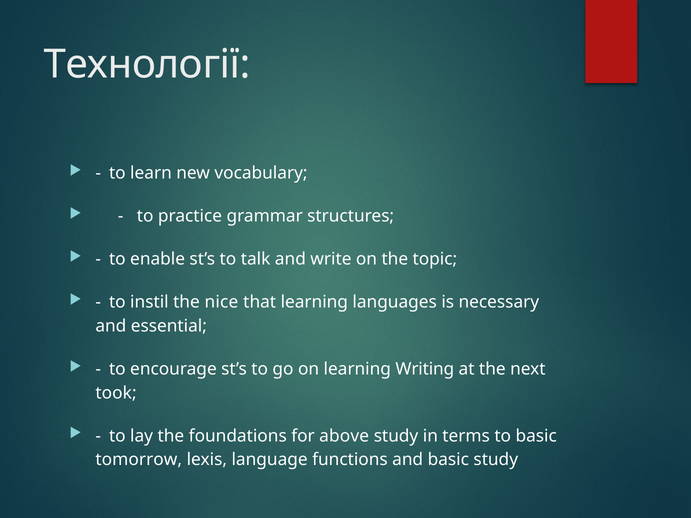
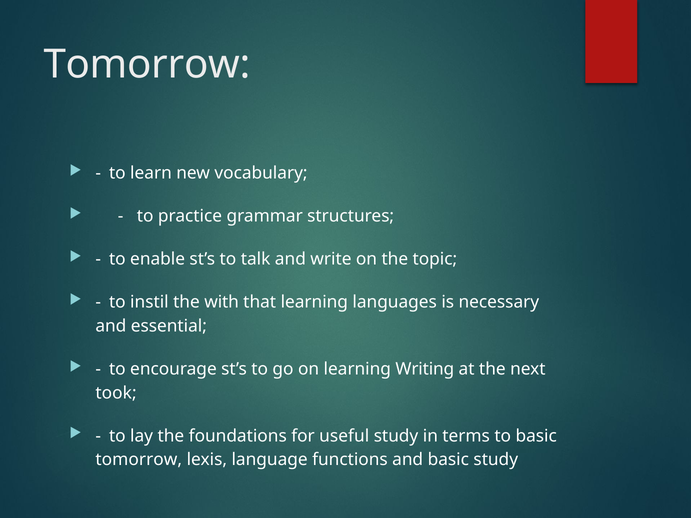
Технології: Технології -> Tomorrow (147, 65)
nice: nice -> with (222, 302)
above: above -> useful (344, 436)
